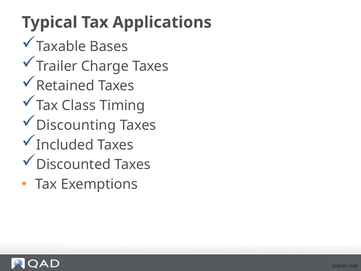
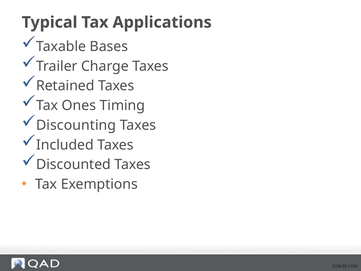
Class: Class -> Ones (79, 105)
